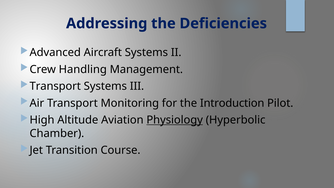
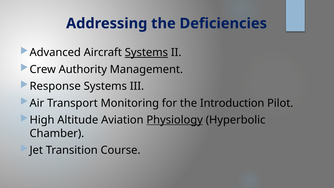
Systems underline: none -> present (146, 52)
Handling: Handling -> Authority (83, 69)
Transport: Transport -> Response (55, 86)
